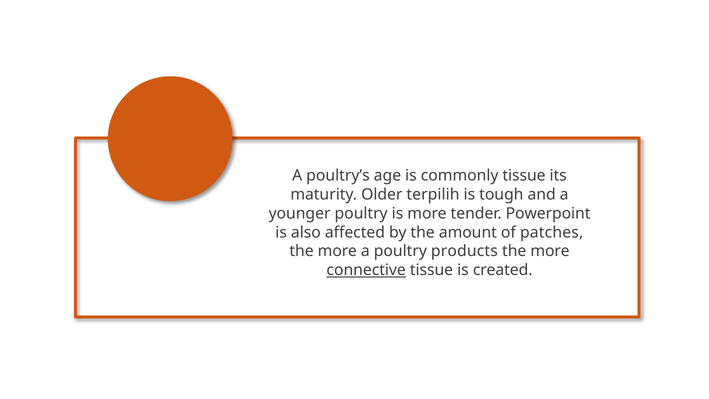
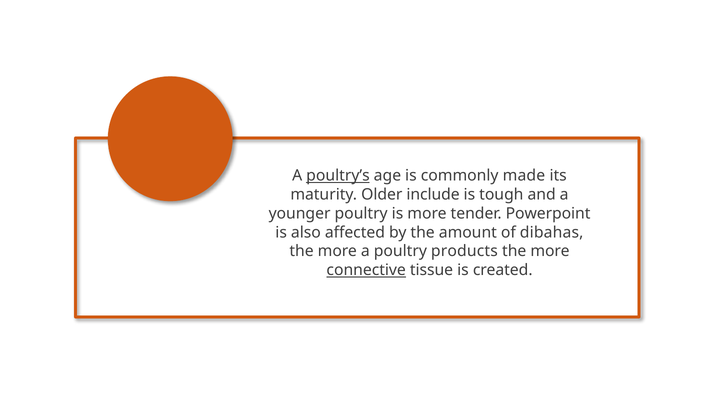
poultry’s underline: none -> present (338, 176)
commonly tissue: tissue -> made (524, 176)
terpilih: terpilih -> include (433, 194)
patches: patches -> dibahas (552, 232)
